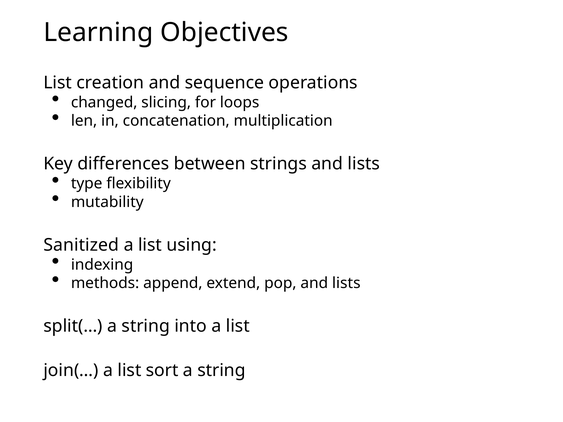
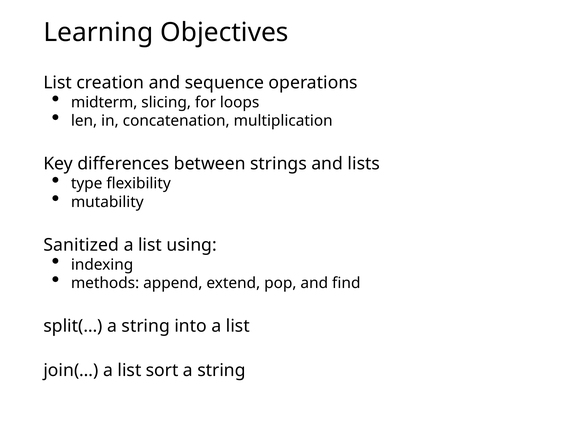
changed: changed -> midterm (104, 102)
pop and lists: lists -> find (346, 283)
